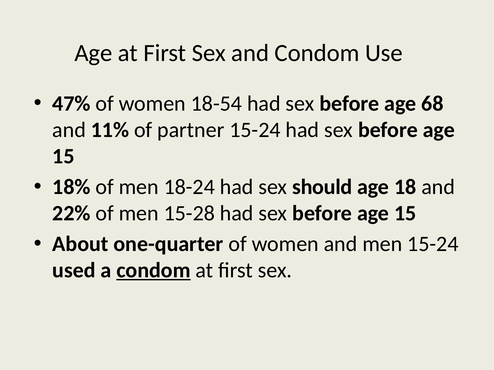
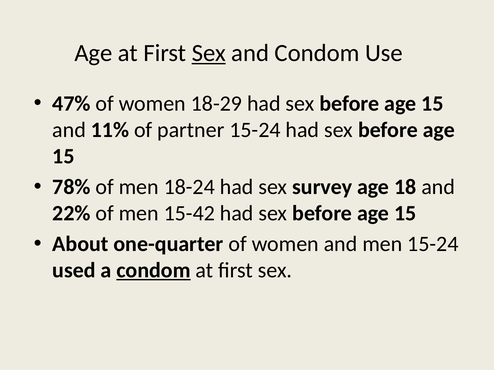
Sex underline: none -> present (209, 53)
18-54: 18-54 -> 18-29 (216, 104)
68: 68 -> 15 (432, 104)
18%: 18% -> 78% (71, 187)
should: should -> survey (322, 187)
15-28: 15-28 -> 15-42 (189, 214)
